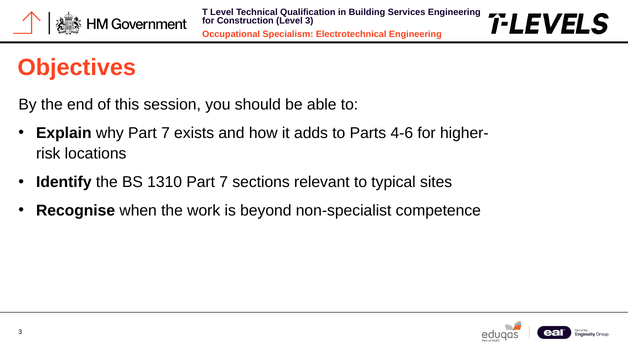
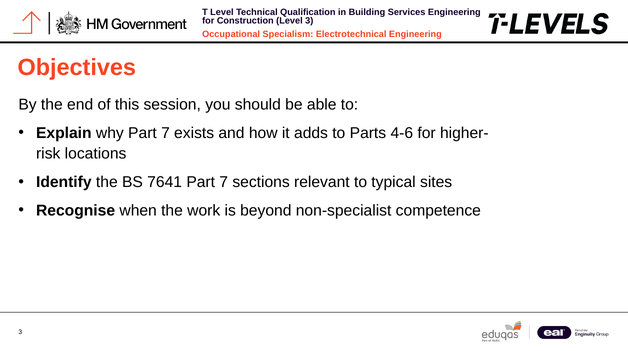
1310: 1310 -> 7641 (165, 182)
